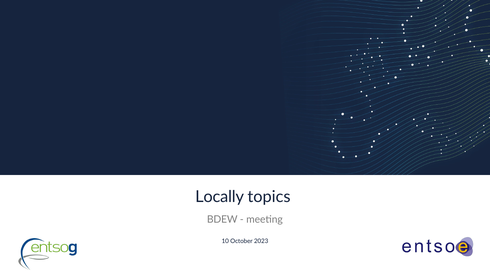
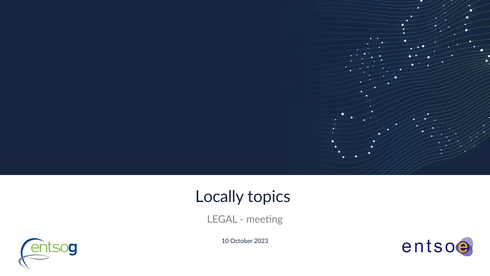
BDEW: BDEW -> LEGAL (222, 219)
